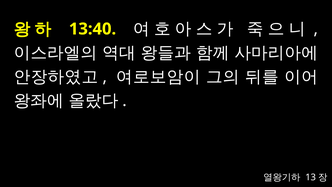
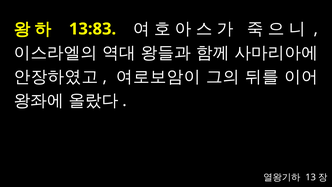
13:40: 13:40 -> 13:83 (93, 29)
